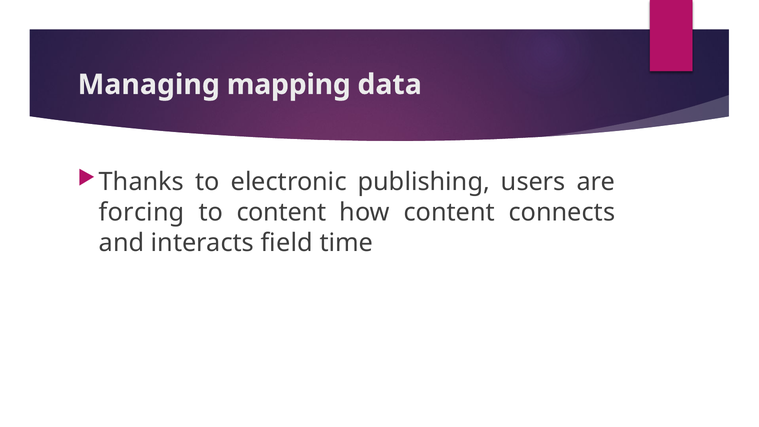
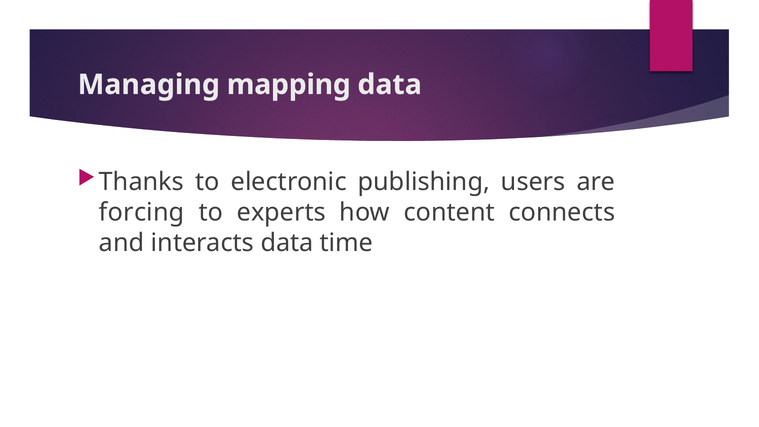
to content: content -> experts (281, 212)
interacts field: field -> data (287, 243)
